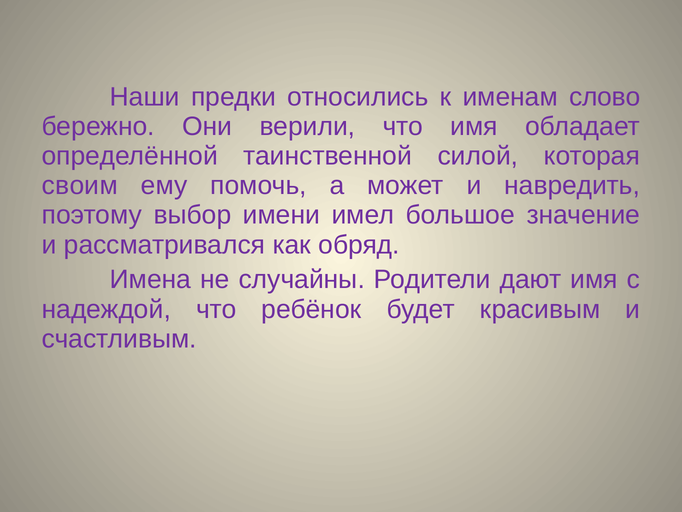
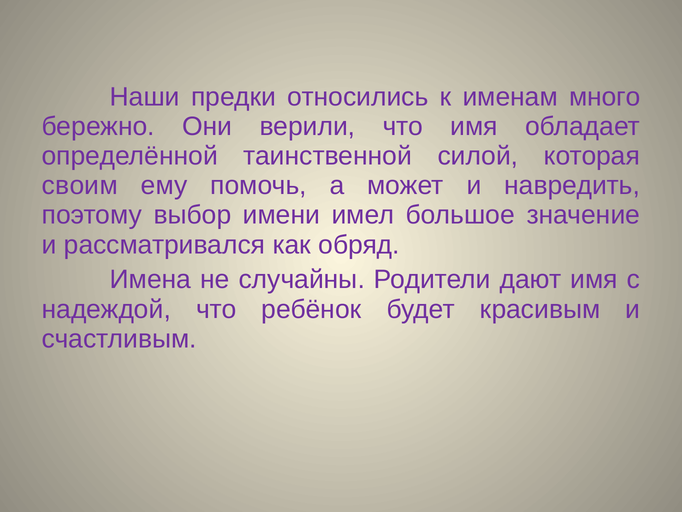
слово: слово -> много (605, 97)
